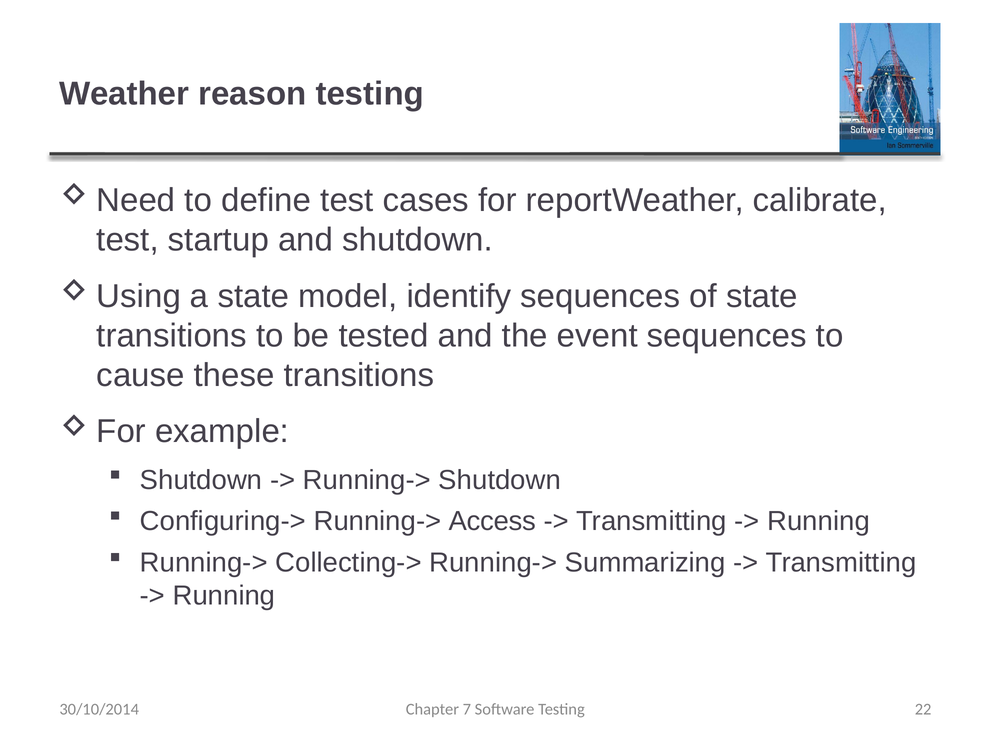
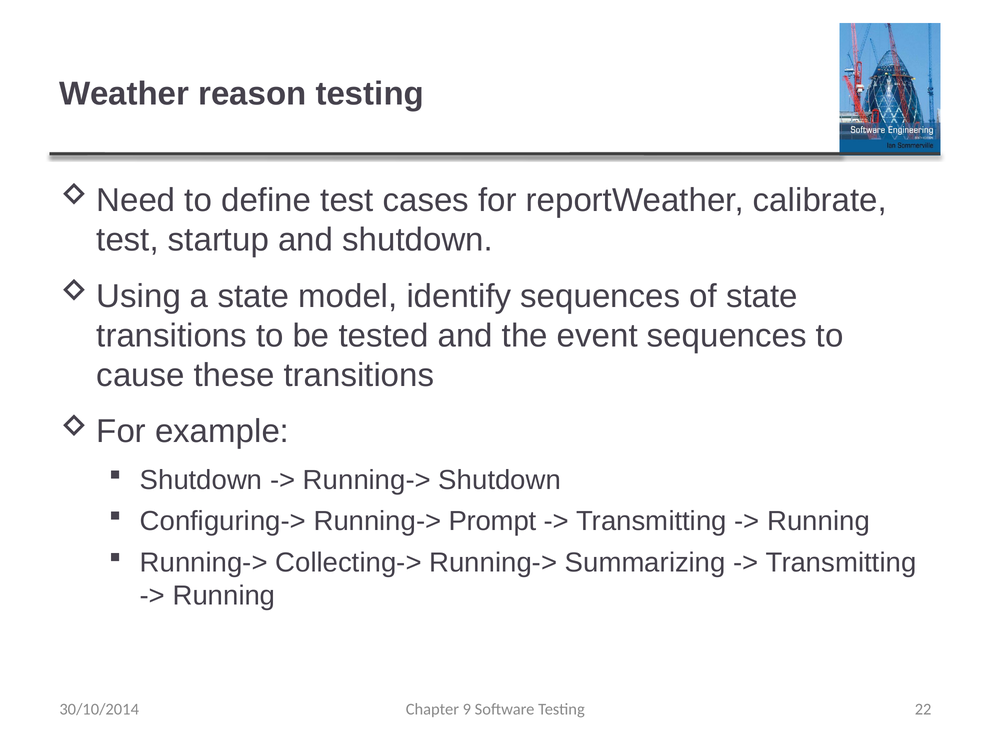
Access: Access -> Prompt (492, 521)
7: 7 -> 9 (467, 710)
